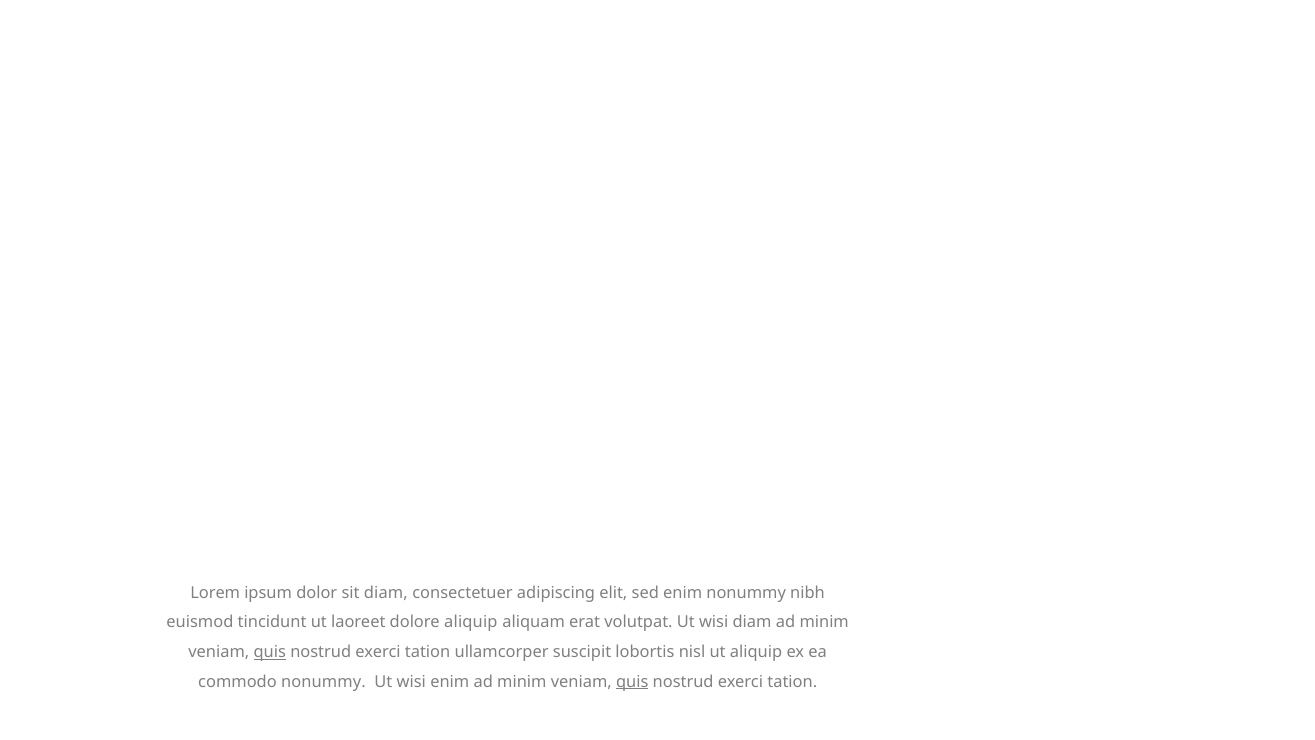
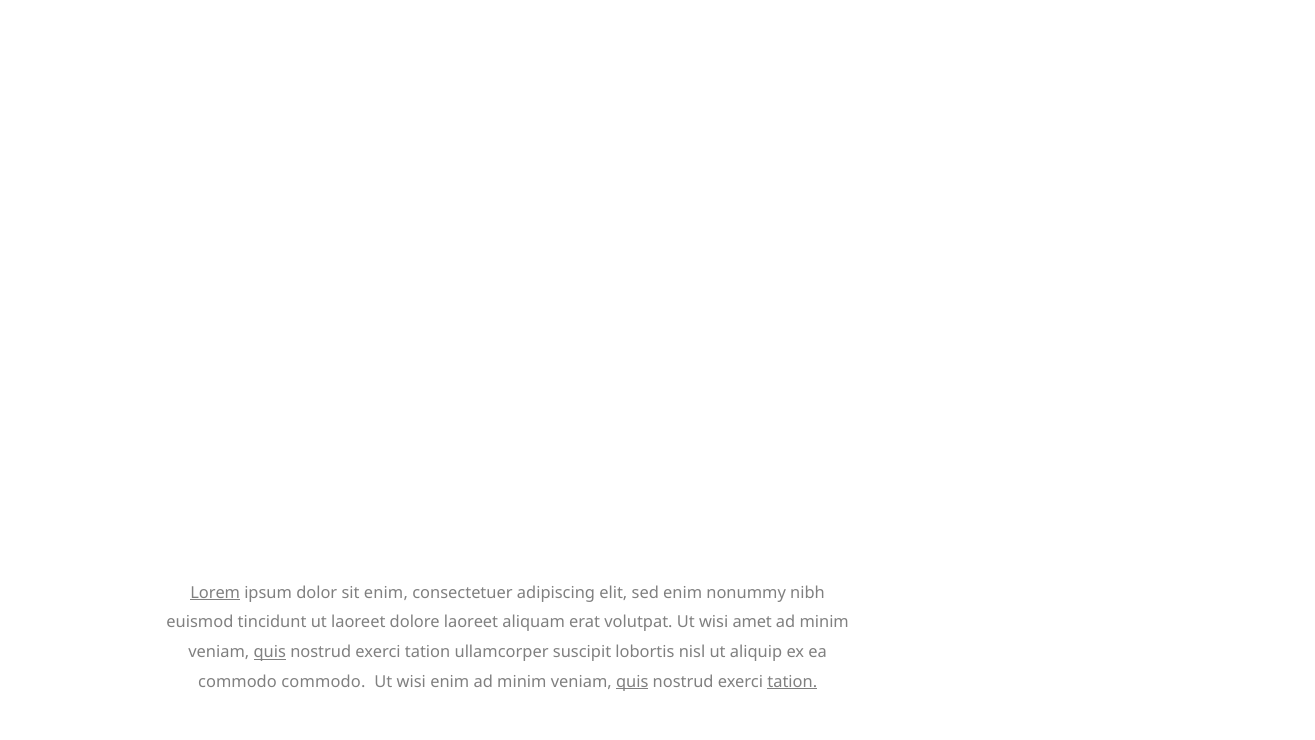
Lorem underline: none -> present (215, 593)
sit diam: diam -> enim (386, 593)
dolore aliquip: aliquip -> laoreet (471, 622)
wisi diam: diam -> amet (752, 622)
commodo nonummy: nonummy -> commodo (323, 681)
tation underline: none -> present (792, 681)
